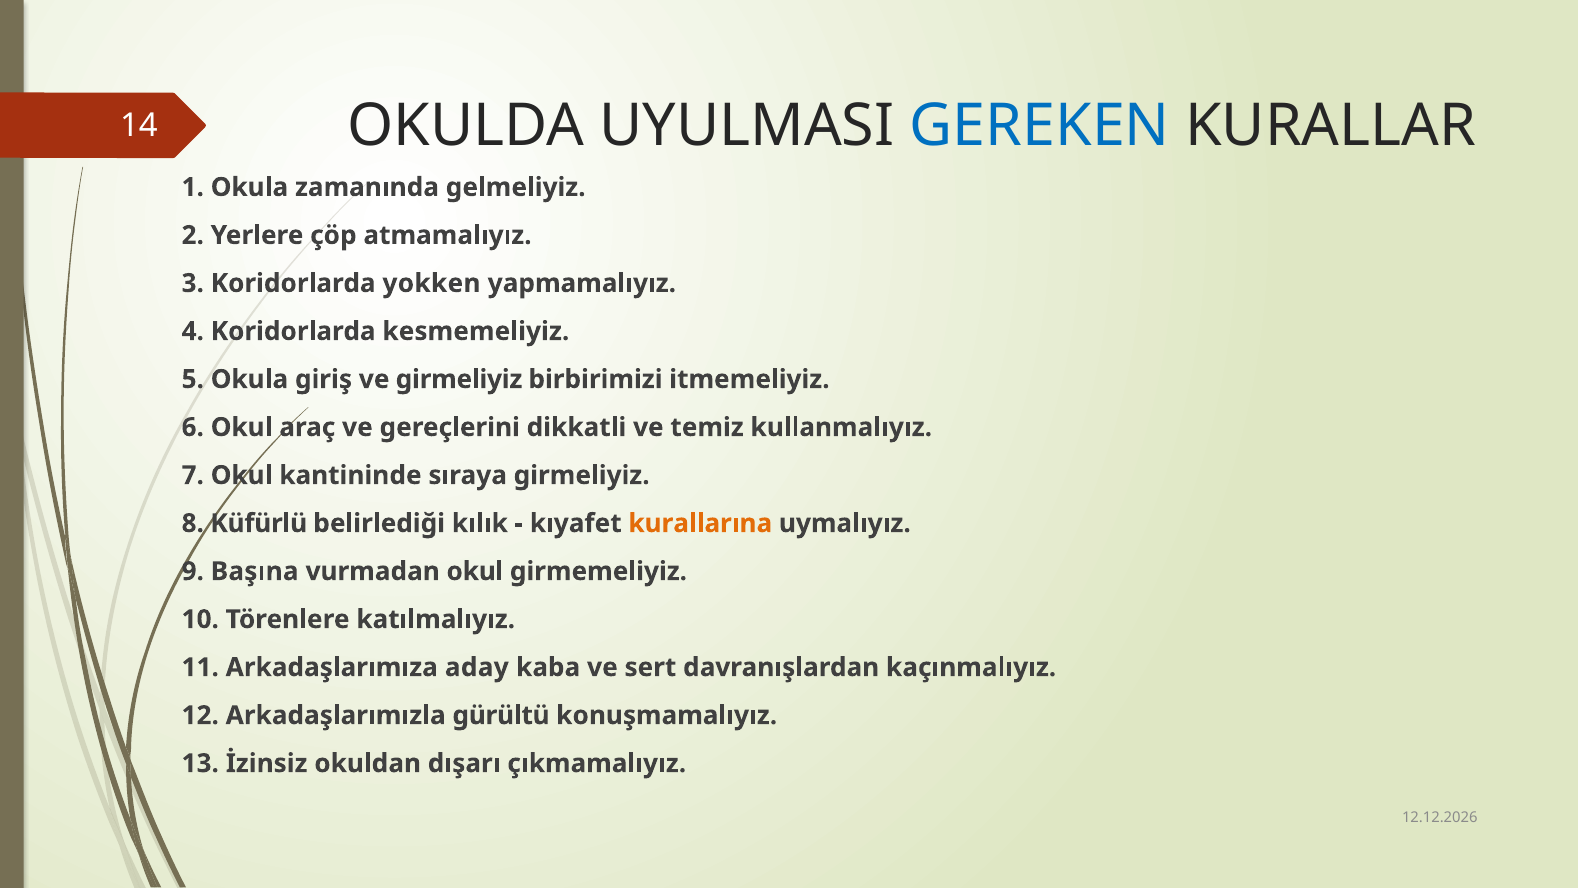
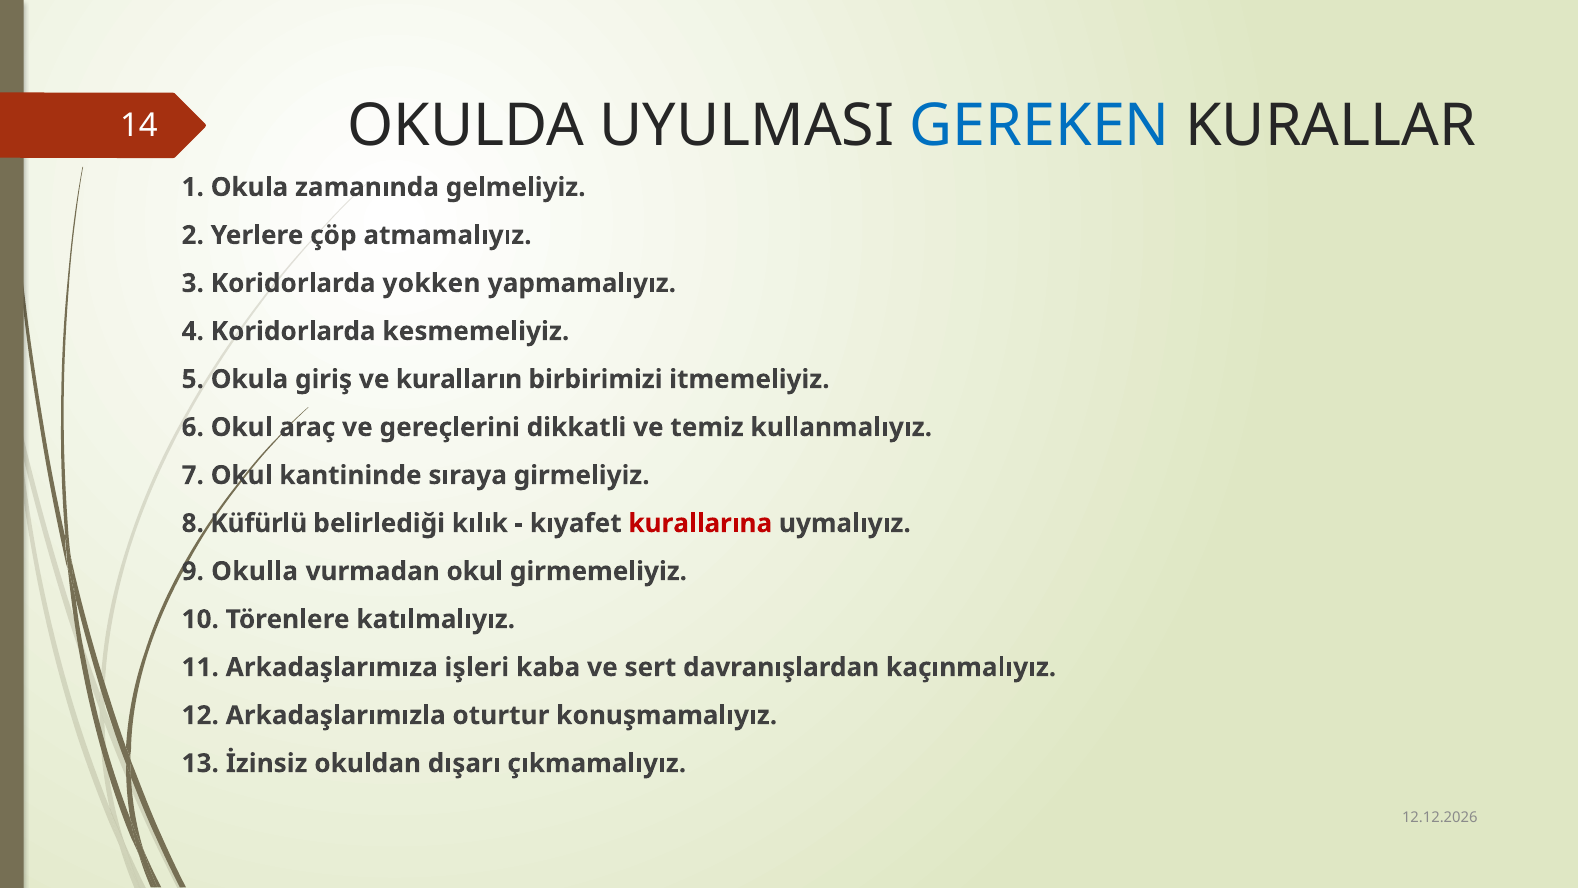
ve girmeliyiz: girmeliyiz -> kuralların (459, 379)
kurallarına colour: orange -> red (700, 523)
Başına: Başına -> Okulla (255, 571)
aday: aday -> işleri (477, 667)
gürültü: gürültü -> oturtur (501, 715)
